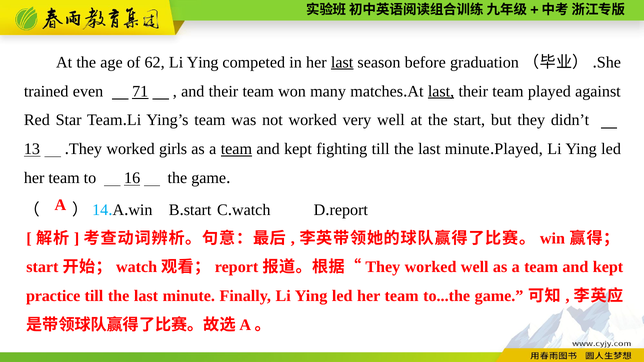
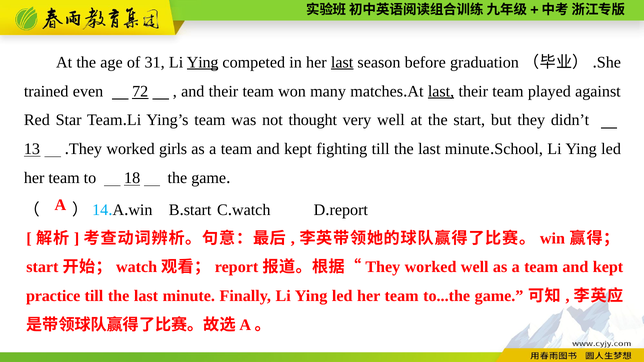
62: 62 -> 31 (155, 62)
Ying underline: none -> present (203, 62)
71: 71 -> 72 (140, 91)
not worked: worked -> thought (313, 120)
team underline: present -> none (236, 149)
Played: Played -> School (519, 149)
16: 16 -> 18 (132, 178)
